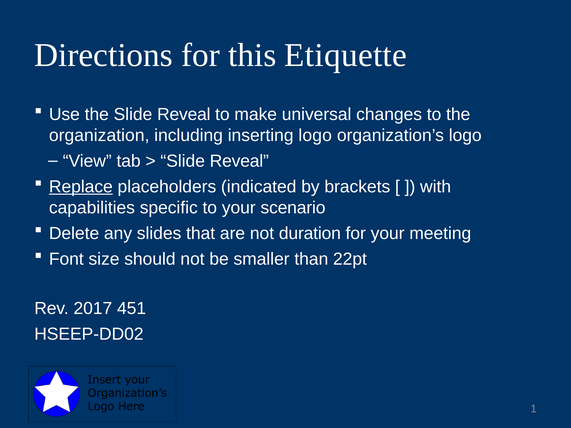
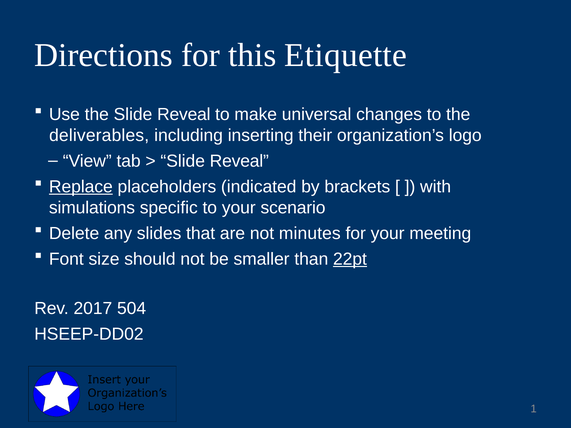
organization: organization -> deliverables (99, 135)
inserting logo: logo -> their (315, 135)
capabilities: capabilities -> simulations (92, 208)
duration: duration -> minutes (310, 233)
22pt underline: none -> present (350, 259)
451: 451 -> 504 (132, 309)
